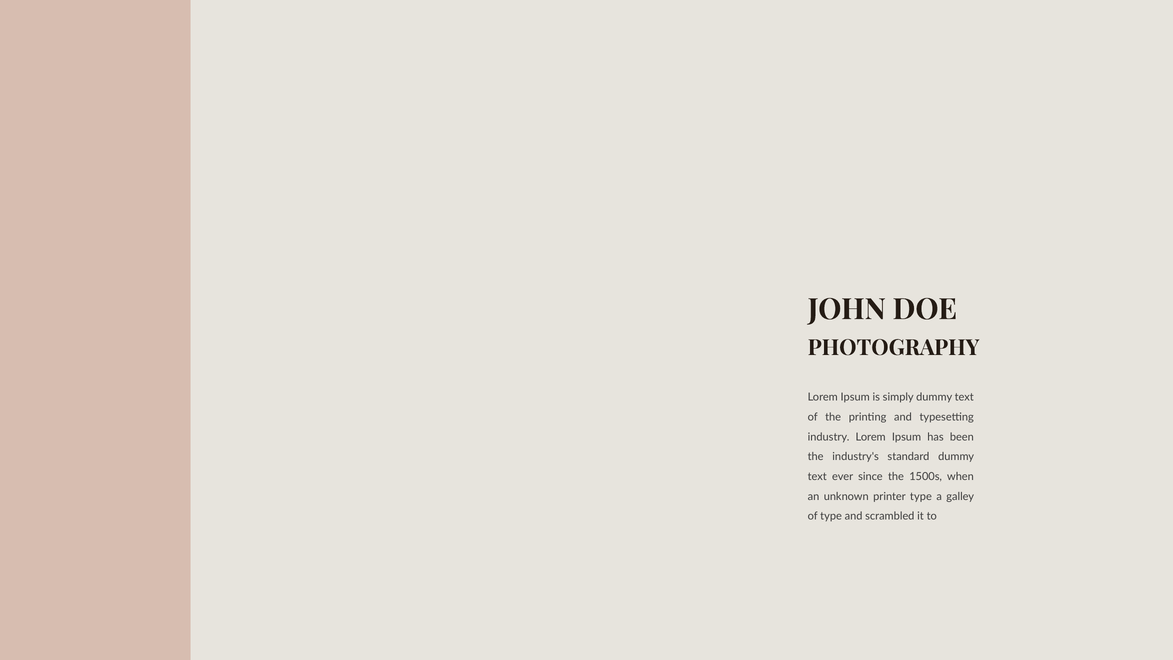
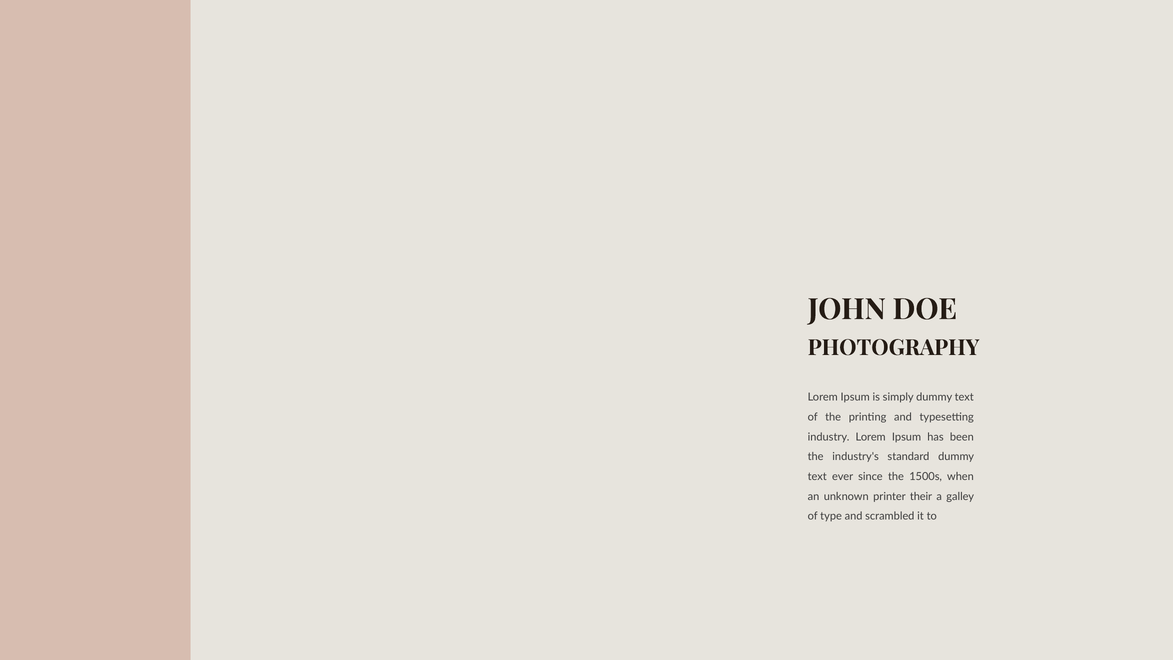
printer type: type -> their (921, 496)
